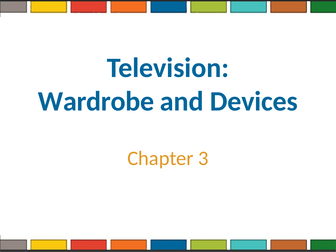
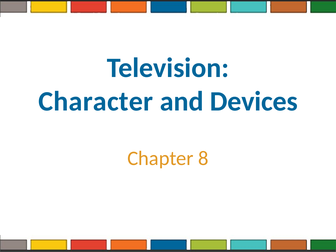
Wardrobe: Wardrobe -> Character (96, 101)
3: 3 -> 8 (203, 158)
